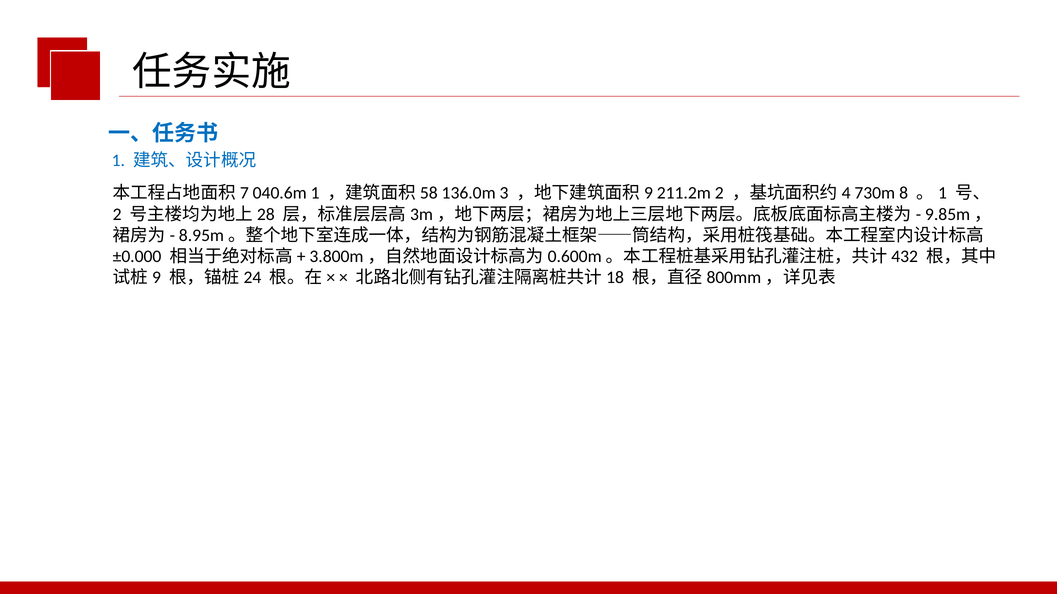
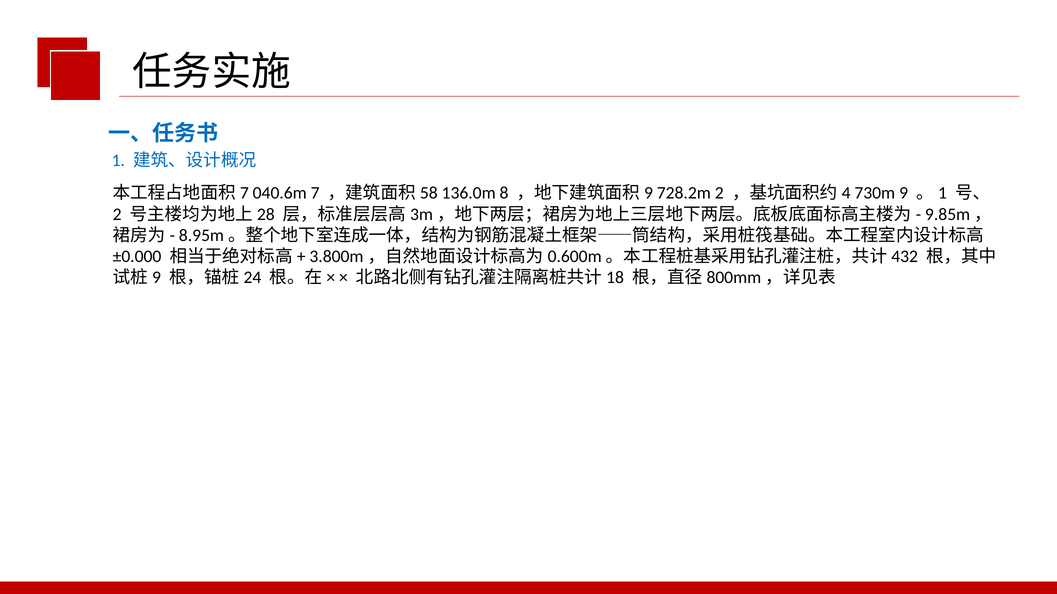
040.6m 1: 1 -> 7 (315, 193)
3: 3 -> 8 (504, 193)
211.2m: 211.2m -> 728.2m (684, 193)
8: 8 -> 9 (904, 193)
